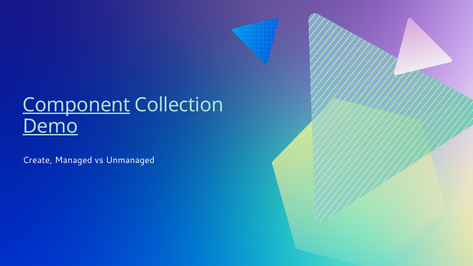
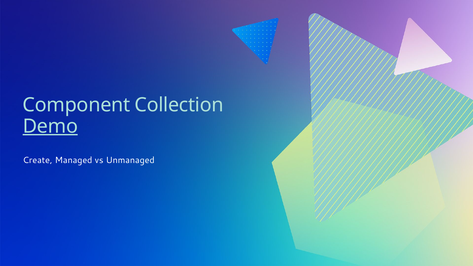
Component underline: present -> none (76, 105)
